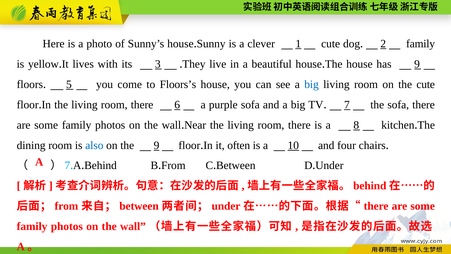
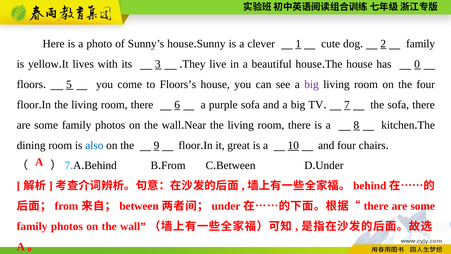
has 9: 9 -> 0 (417, 64)
big colour: blue -> purple (312, 84)
the cute: cute -> four (426, 84)
often: often -> great (239, 145)
